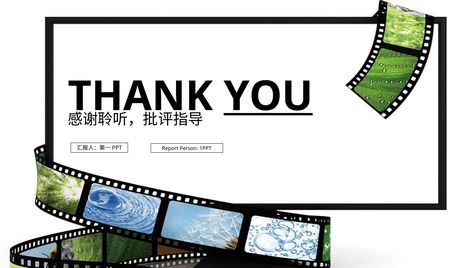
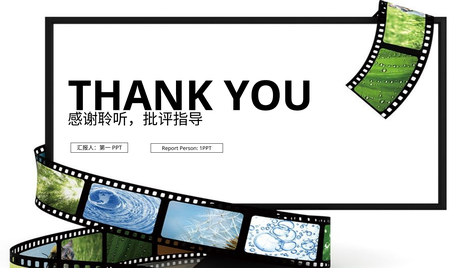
YOU underline: present -> none (268, 96)
